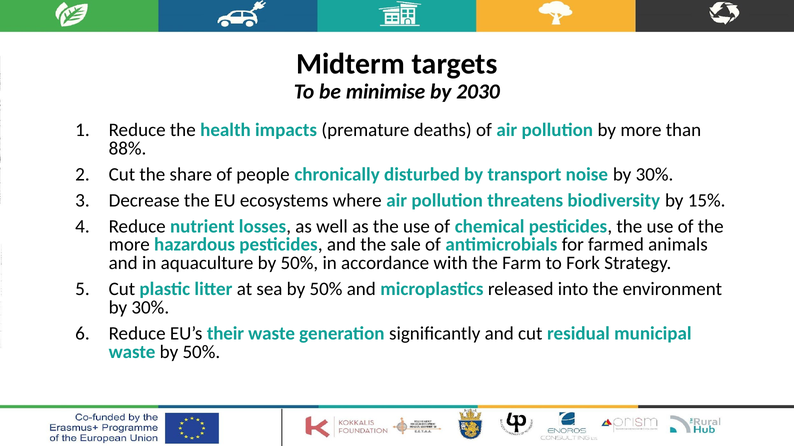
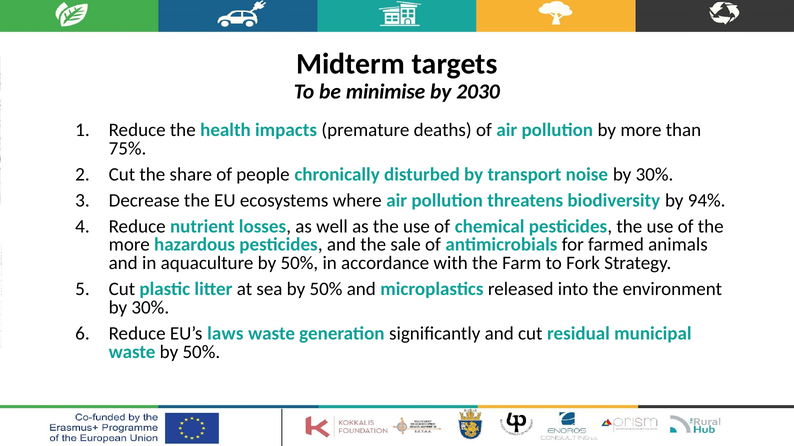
88%: 88% -> 75% (128, 149)
15%: 15% -> 94% (707, 201)
their: their -> laws (225, 334)
